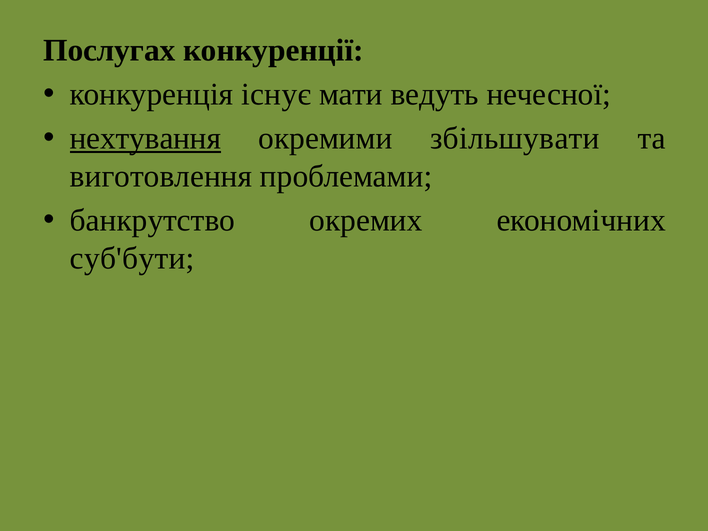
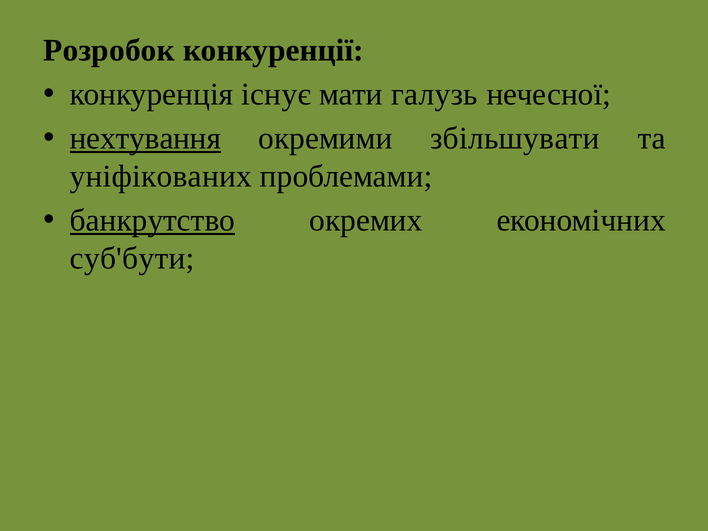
Послугах: Послугах -> Розробок (109, 50)
ведуть: ведуть -> галузь (434, 94)
виготовлення: виготовлення -> уніфікованих (161, 176)
банкрутство underline: none -> present (153, 220)
